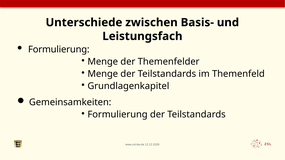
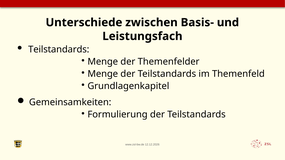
Formulierung: Formulierung -> Teilstandards (59, 49)
